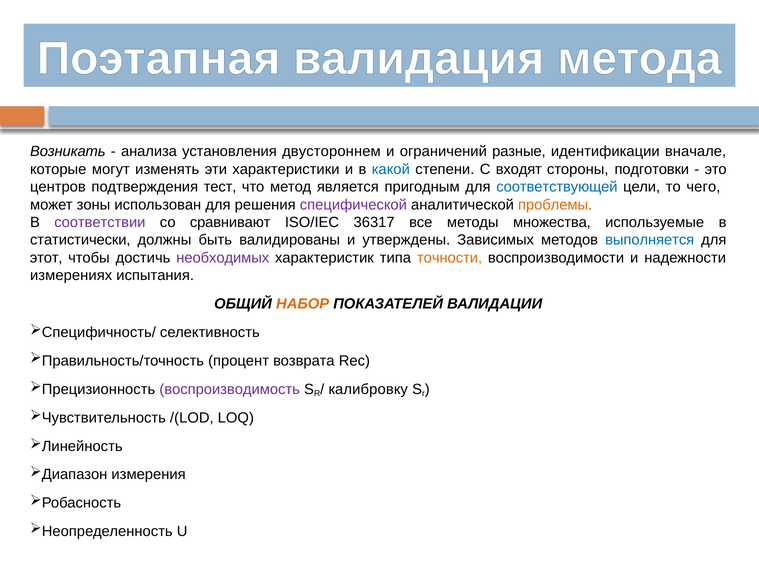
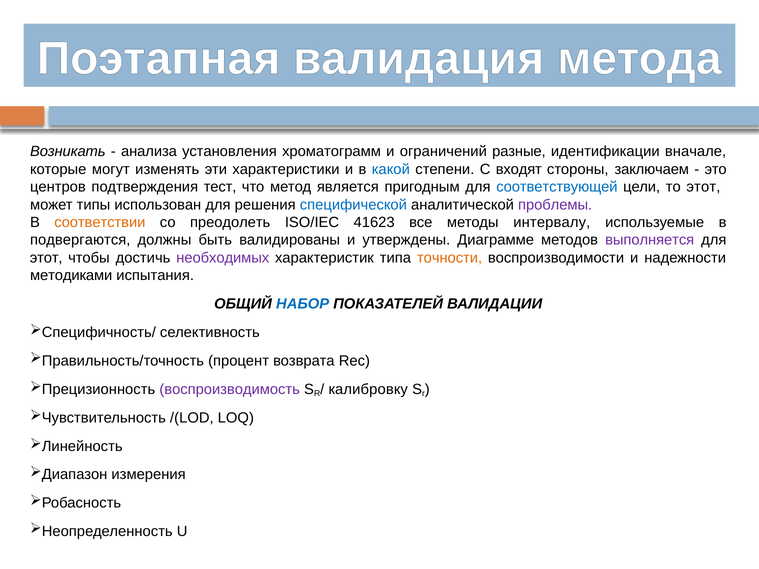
двустороннем: двустороннем -> хроматограмм (332, 152)
подготовки: подготовки -> заключаем (652, 169)
то чего: чего -> этот (703, 187)
зоны: зоны -> типы (94, 205)
специфической colour: purple -> blue (353, 205)
проблемы colour: orange -> purple (555, 205)
соответствии colour: purple -> orange (100, 222)
сравнивают: сравнивают -> преодолеть (230, 222)
36317: 36317 -> 41623 (374, 222)
множества: множества -> интервалу (552, 222)
статистически: статистически -> подвергаются (80, 240)
Зависимых: Зависимых -> Диаграмме (496, 240)
выполняется colour: blue -> purple (650, 240)
измерениях: измерениях -> методиками (71, 276)
НАБОР colour: orange -> blue (303, 304)
